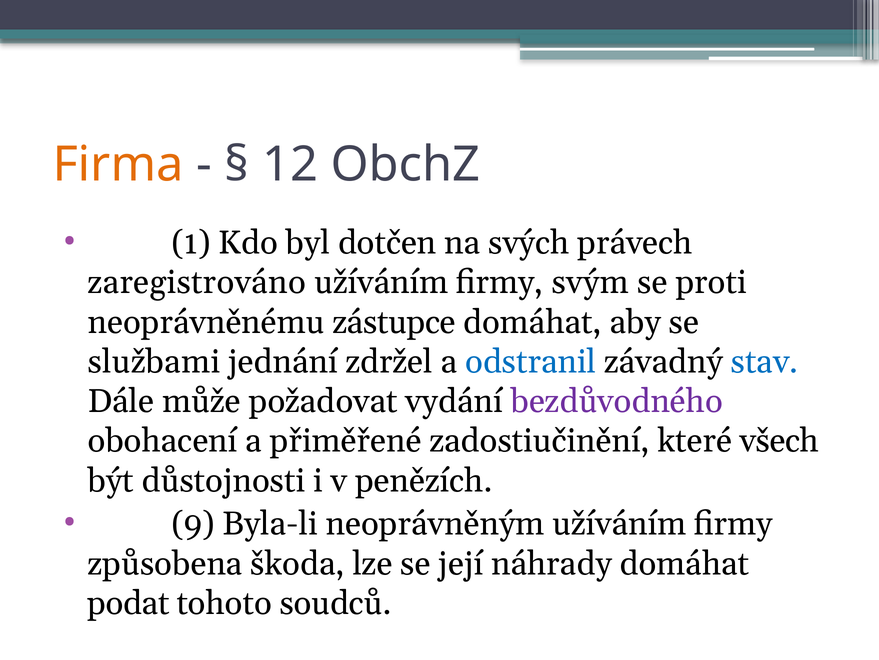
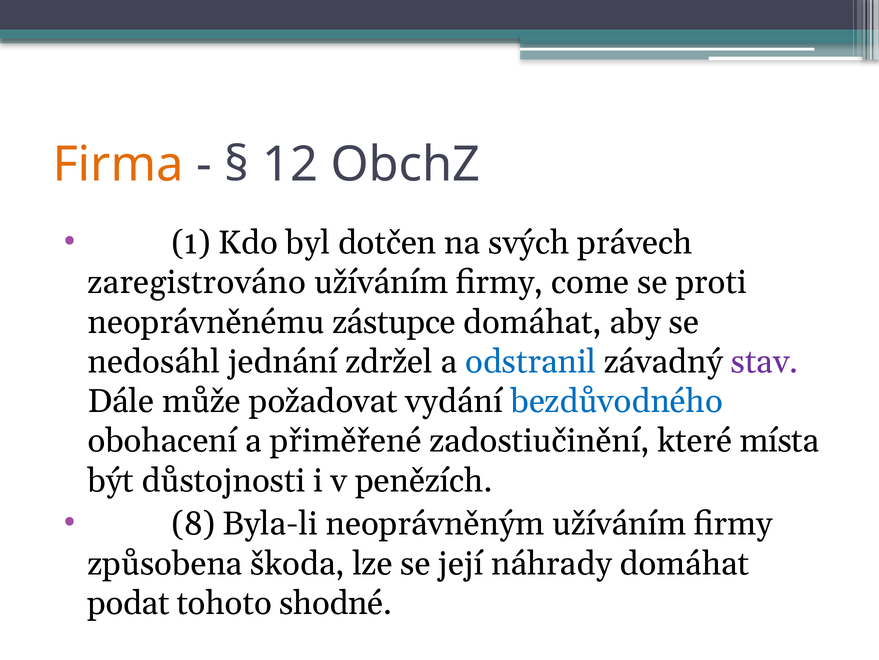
svým: svým -> come (590, 282)
službami: službami -> nedosáhl (154, 361)
stav colour: blue -> purple (765, 361)
bezdůvodného colour: purple -> blue (617, 401)
všech: všech -> místa (779, 441)
9: 9 -> 8 (193, 523)
soudců: soudců -> shodné (336, 603)
